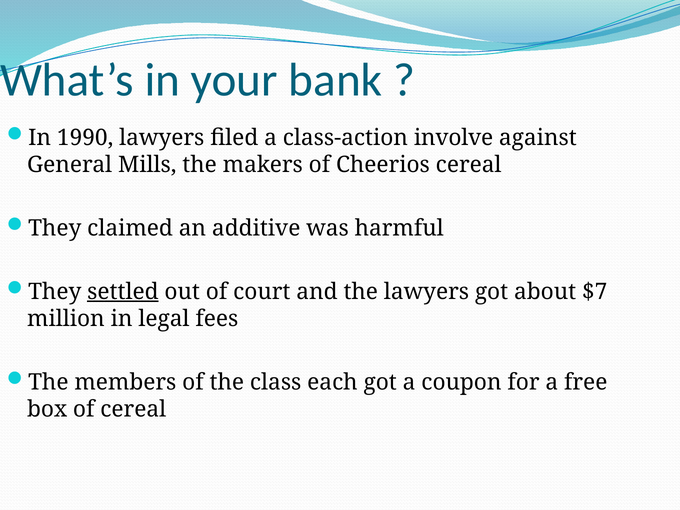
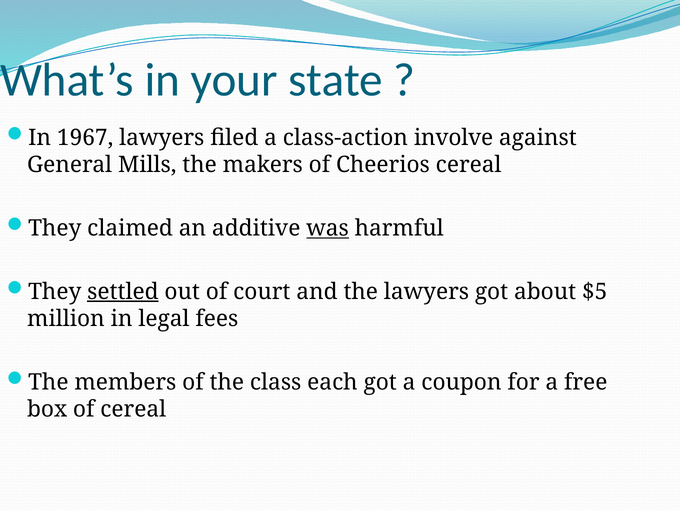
bank: bank -> state (336, 80)
1990: 1990 -> 1967 (85, 138)
was underline: none -> present (328, 228)
$7: $7 -> $5 (595, 292)
